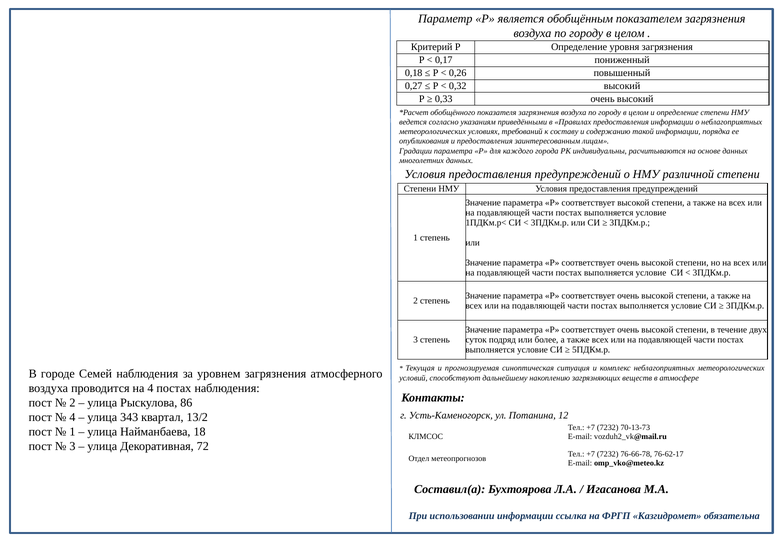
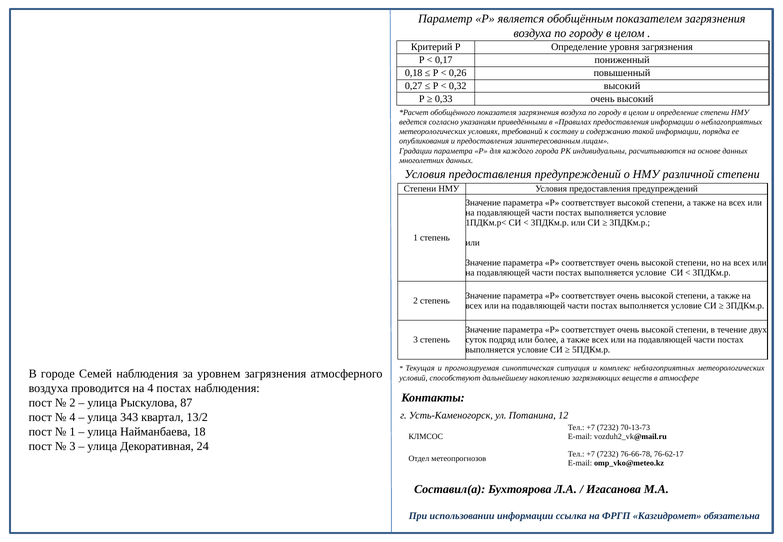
86: 86 -> 87 (186, 403)
72: 72 -> 24 (203, 446)
